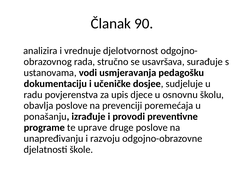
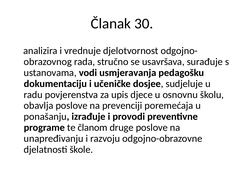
90: 90 -> 30 (144, 24)
uprave: uprave -> članom (93, 128)
